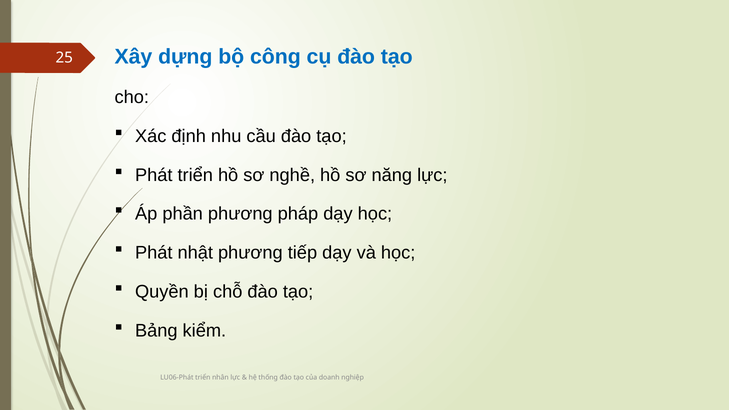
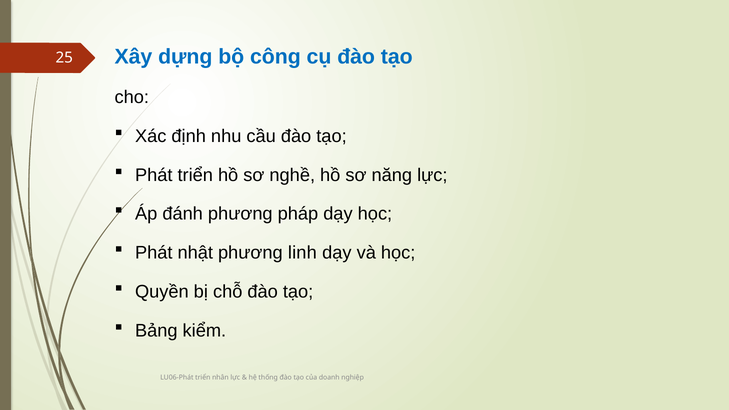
phần: phần -> đánh (183, 214)
tiếp: tiếp -> linh (302, 253)
